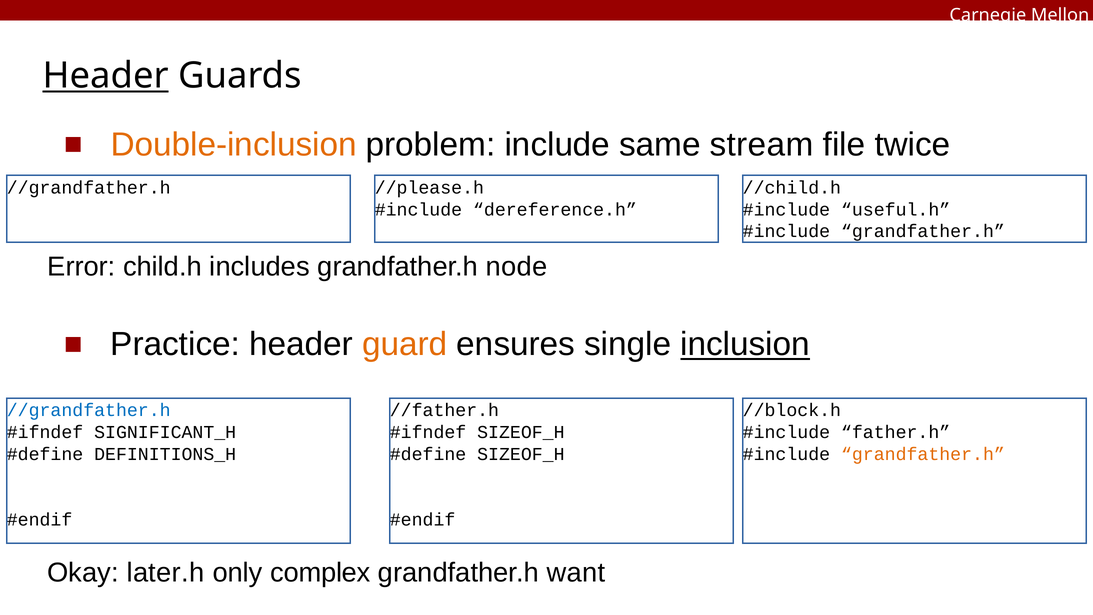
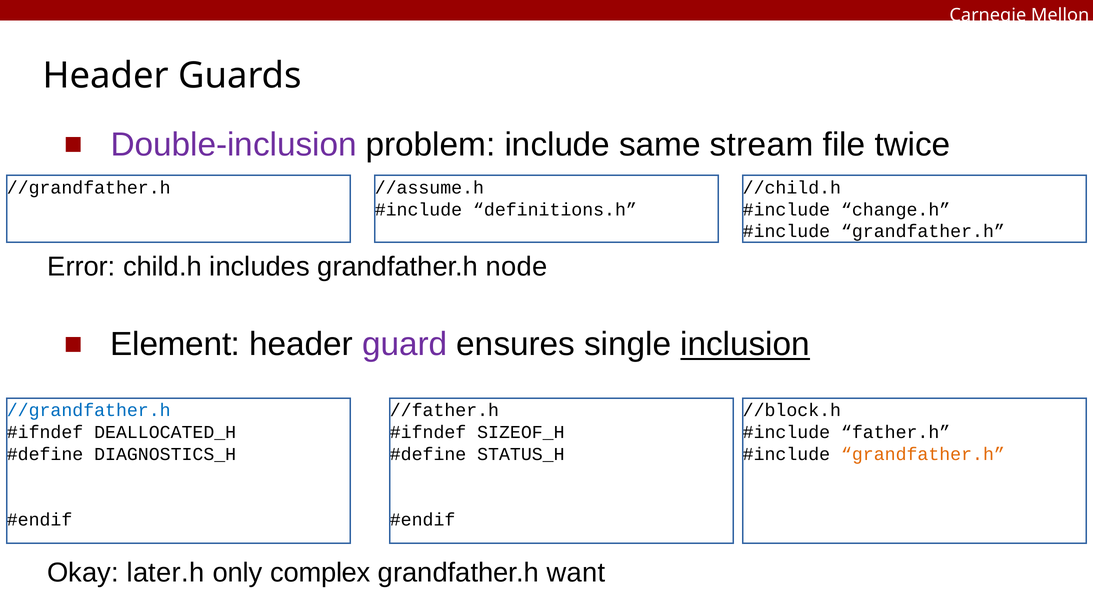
Header underline: present -> none (106, 76)
Double-inclusion colour: orange -> purple (234, 144)
//please.h: //please.h -> //assume.h (429, 188)
dereference.h: dereference.h -> definitions.h (555, 209)
useful.h: useful.h -> change.h (896, 209)
Practice: Practice -> Element (175, 344)
guard colour: orange -> purple (405, 344)
SIGNIFICANT_H: SIGNIFICANT_H -> DEALLOCATED_H (165, 432)
DEFINITIONS_H: DEFINITIONS_H -> DIAGNOSTICS_H (165, 454)
SIZEOF_H: SIZEOF_H -> STATUS_H (521, 454)
